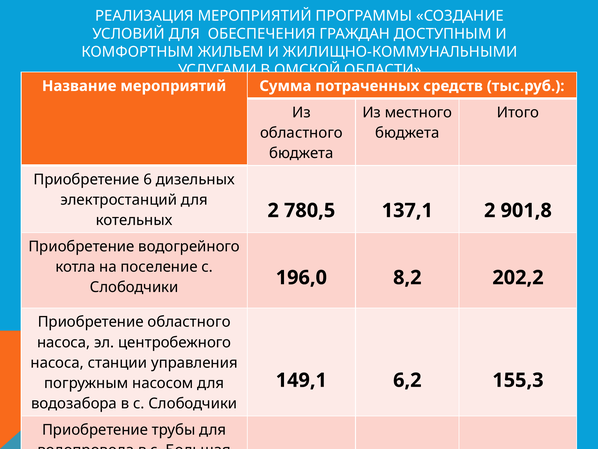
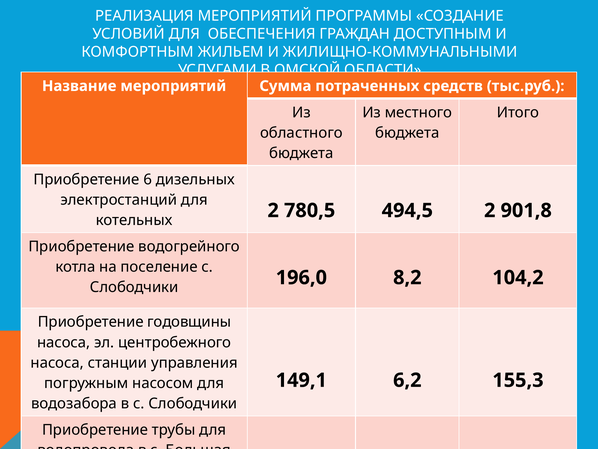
137,1: 137,1 -> 494,5 (407, 210)
202,2: 202,2 -> 104,2 (518, 277)
Приобретение областного: областного -> годовщины (189, 322)
